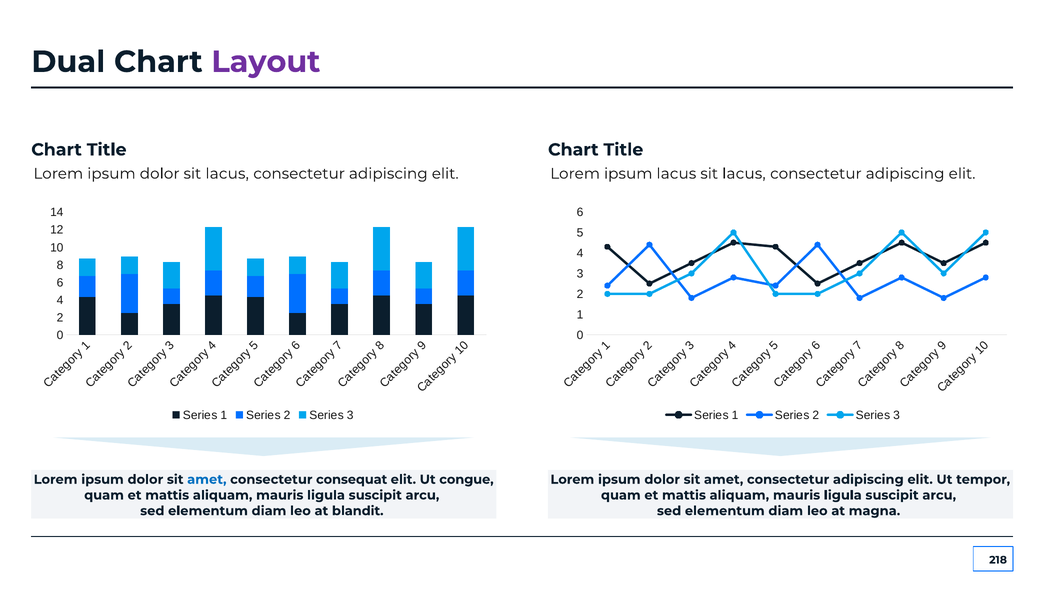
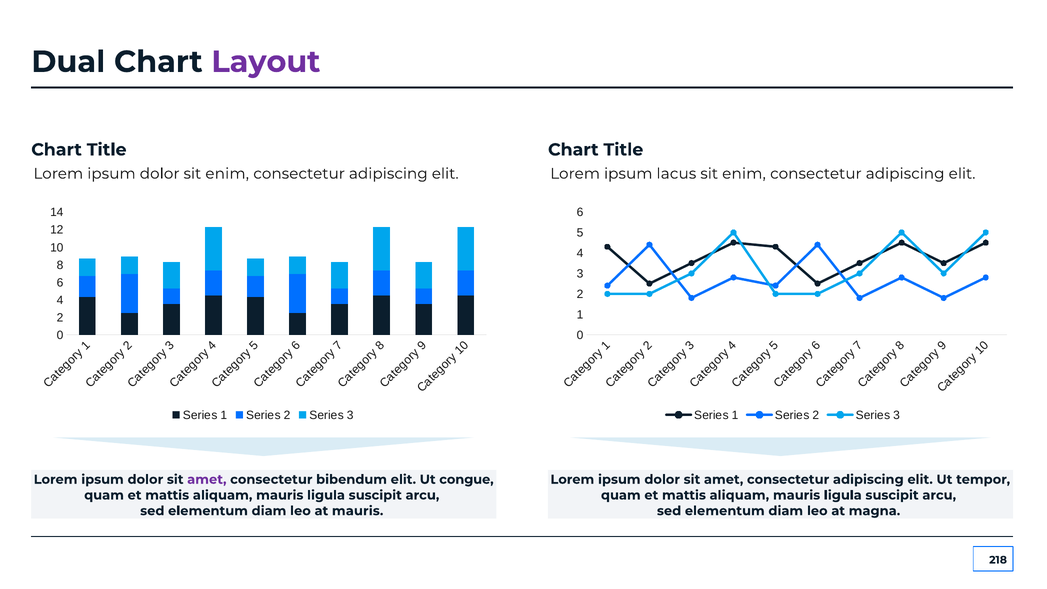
dolor sit lacus: lacus -> enim (227, 174)
lacus: lacus -> enim (744, 174)
amet colour: blue -> purple (207, 479)
consequat: consequat -> bibendum (352, 479)
at blandit: blandit -> mauris (358, 511)
